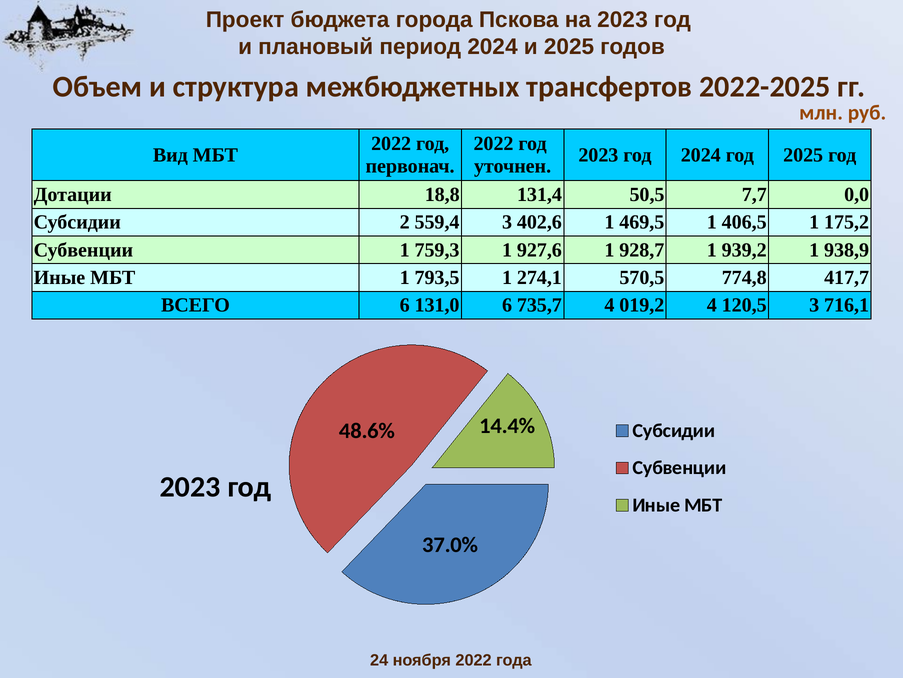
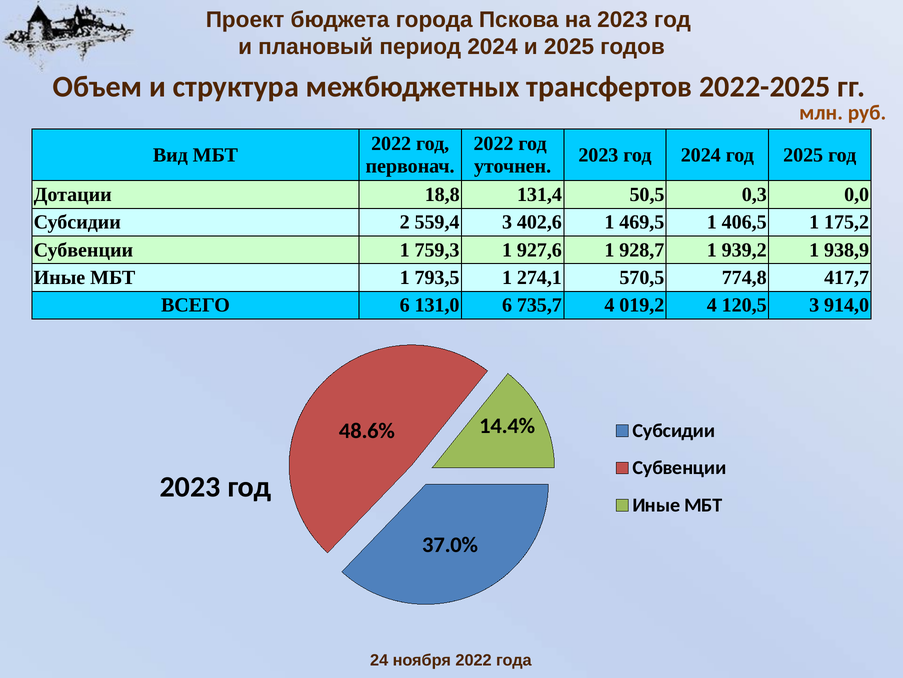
7,7: 7,7 -> 0,3 (754, 194)
716,1: 716,1 -> 914,0 (847, 305)
